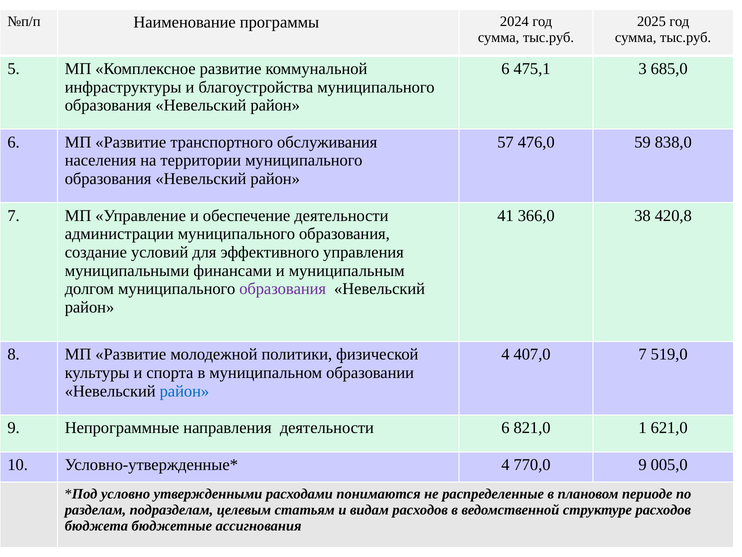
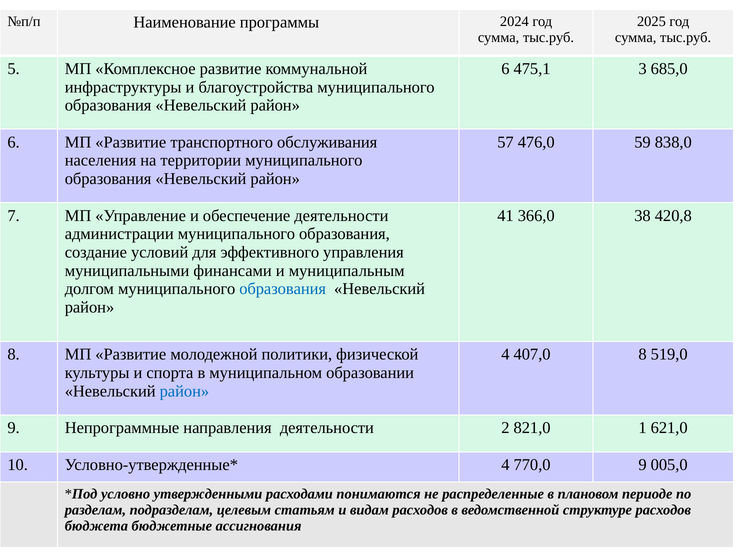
образования colour: purple -> blue (283, 289)
407,0 7: 7 -> 8 (643, 354)
деятельности 6: 6 -> 2 (505, 427)
